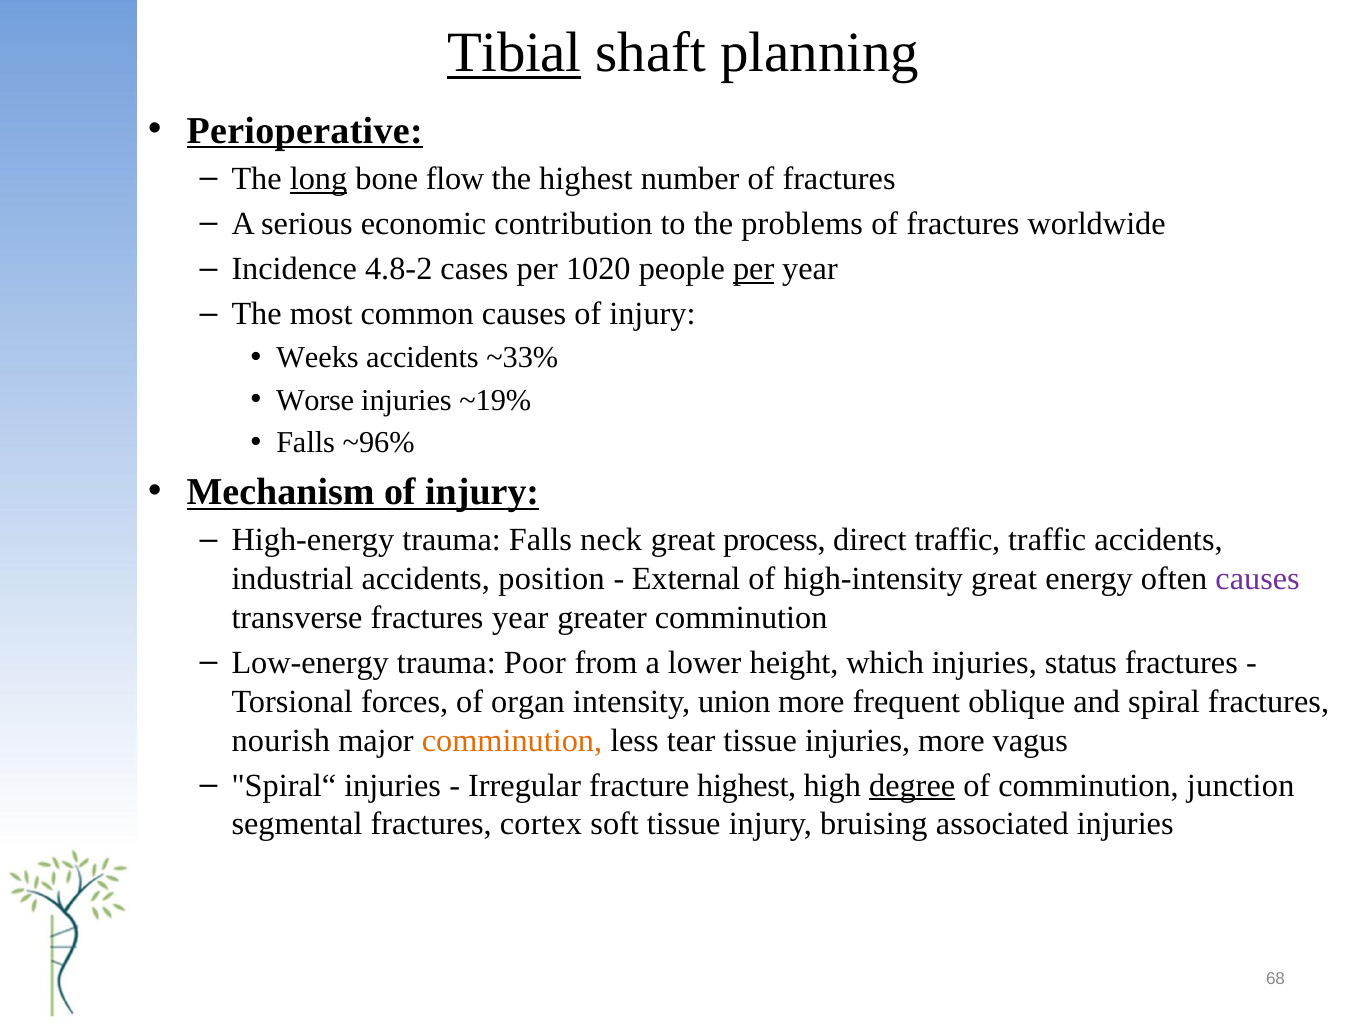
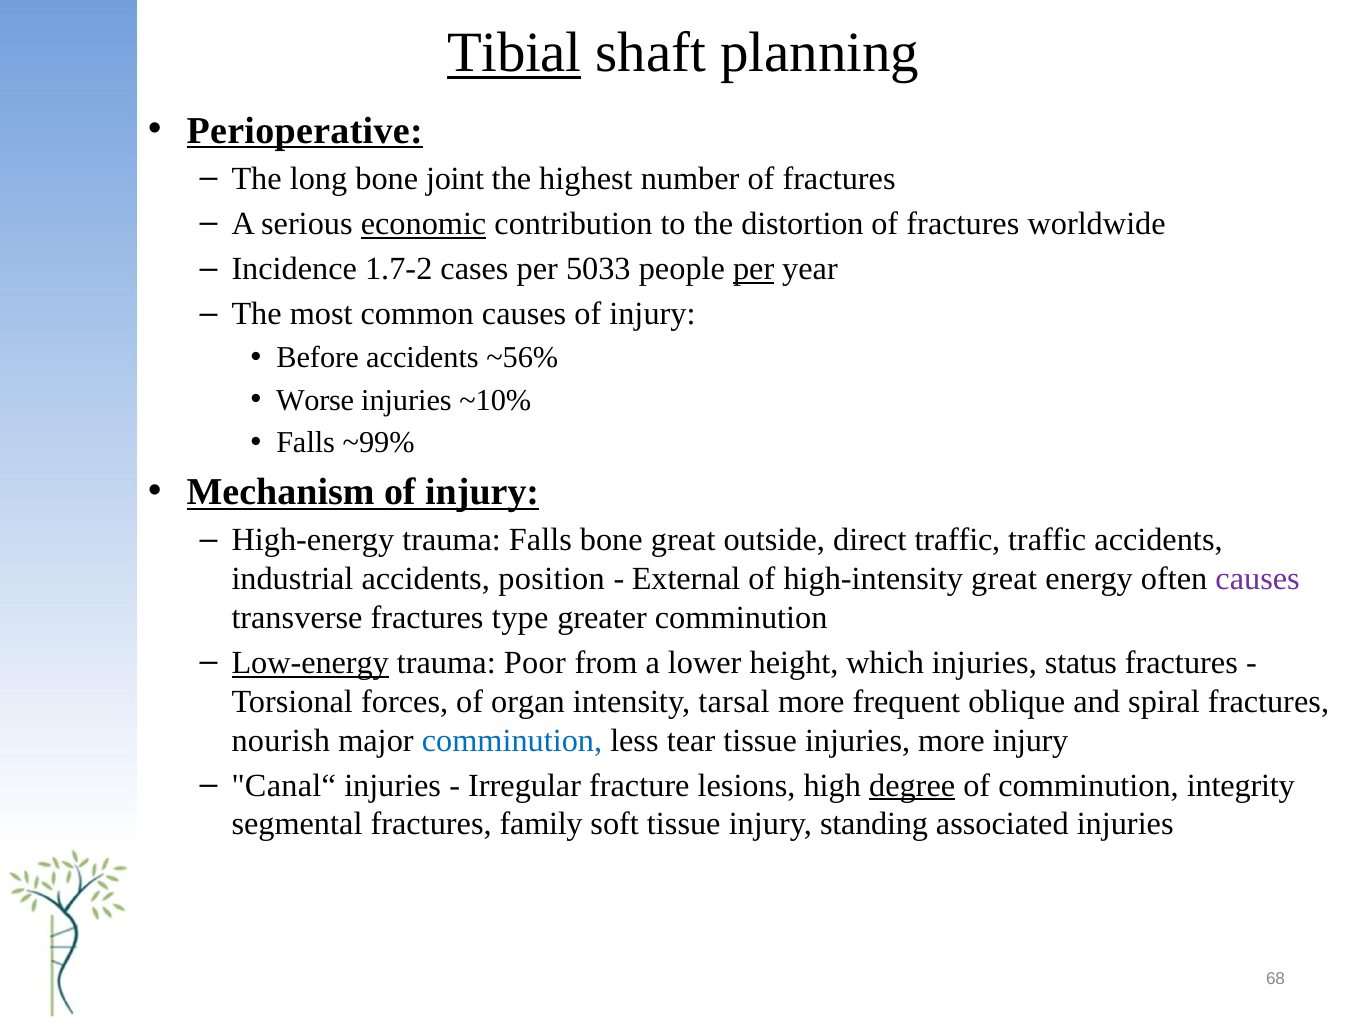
long underline: present -> none (318, 179)
flow: flow -> joint (455, 179)
economic underline: none -> present (424, 224)
problems: problems -> distortion (802, 224)
4.8-2: 4.8-2 -> 1.7-2 (399, 269)
1020: 1020 -> 5033 (598, 269)
Weeks: Weeks -> Before (318, 358)
~33%: ~33% -> ~56% (522, 358)
~19%: ~19% -> ~10% (495, 400)
~96%: ~96% -> ~99% (379, 443)
Falls neck: neck -> bone (611, 540)
process: process -> outside (774, 540)
fractures year: year -> type (520, 618)
Low-energy underline: none -> present (310, 663)
union: union -> tarsal (734, 702)
comminution colour: orange -> blue (512, 741)
more vagus: vagus -> injury (1030, 741)
Spiral“: Spiral“ -> Canal“ (284, 786)
fracture highest: highest -> lesions (747, 786)
junction: junction -> integrity (1241, 786)
cortex: cortex -> family (541, 825)
bruising: bruising -> standing (874, 825)
